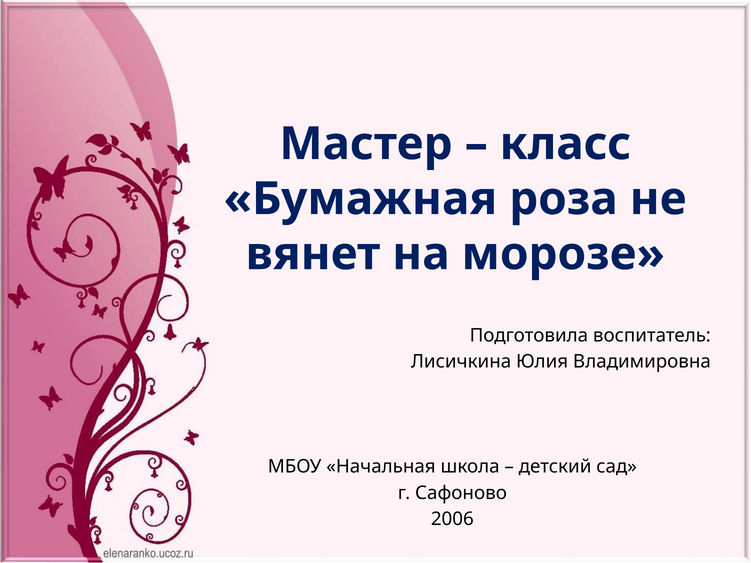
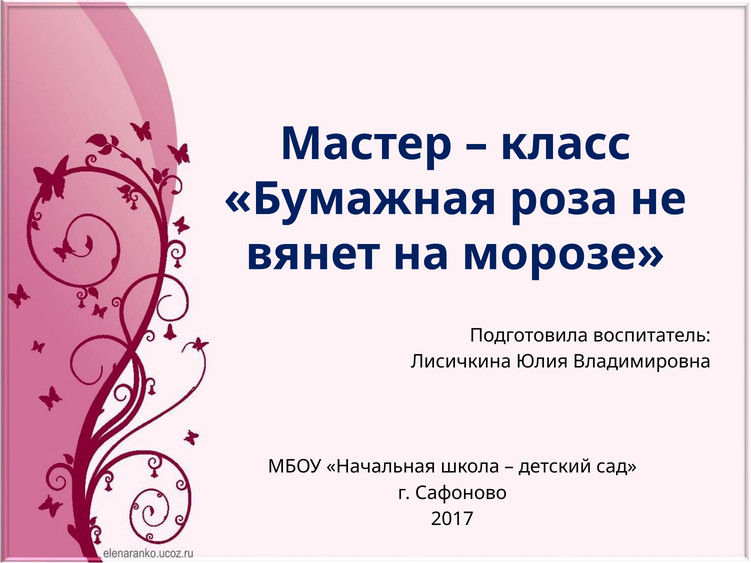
2006: 2006 -> 2017 (452, 520)
